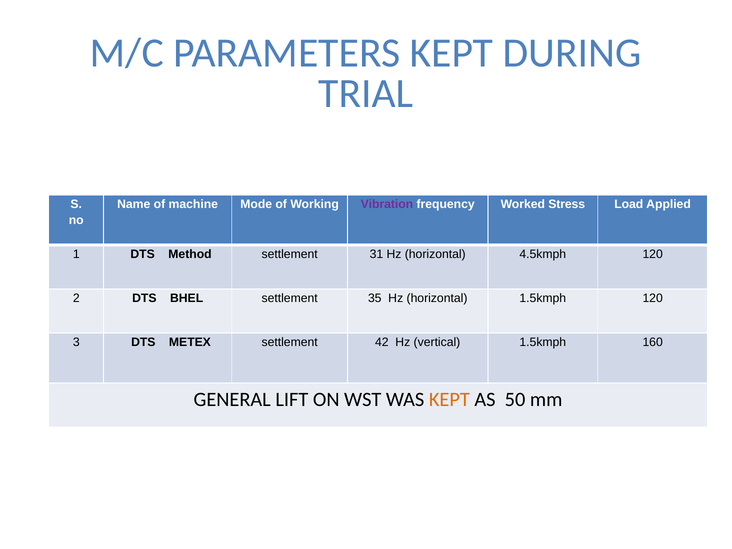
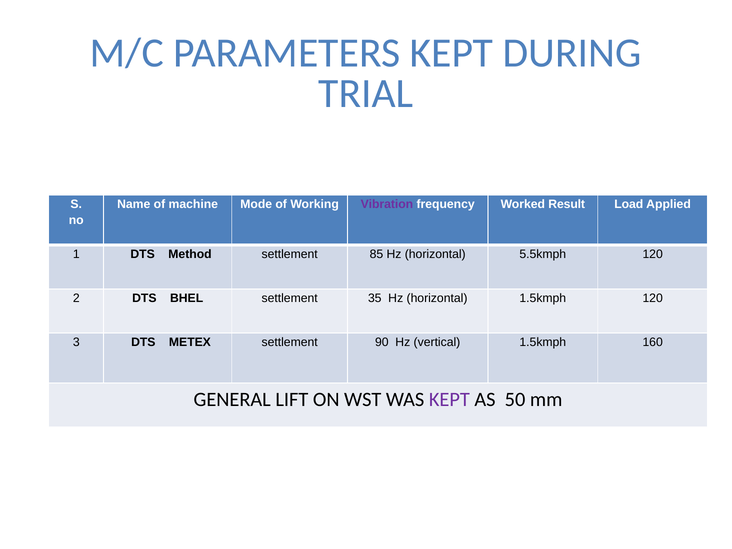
Stress: Stress -> Result (567, 204)
31: 31 -> 85 (376, 254)
4.5kmph: 4.5kmph -> 5.5kmph (543, 254)
42: 42 -> 90 (382, 342)
KEPT colour: orange -> purple (449, 399)
